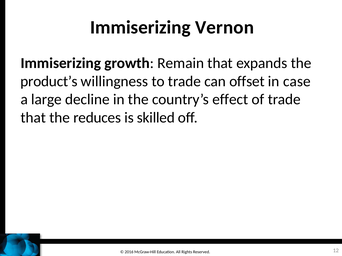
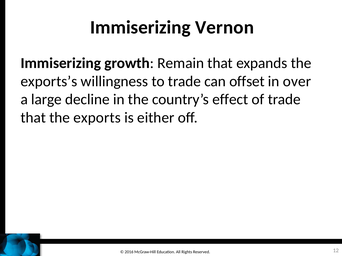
product’s: product’s -> exports’s (49, 81)
case: case -> over (297, 81)
reduces: reduces -> exports (97, 118)
skilled: skilled -> either (156, 118)
